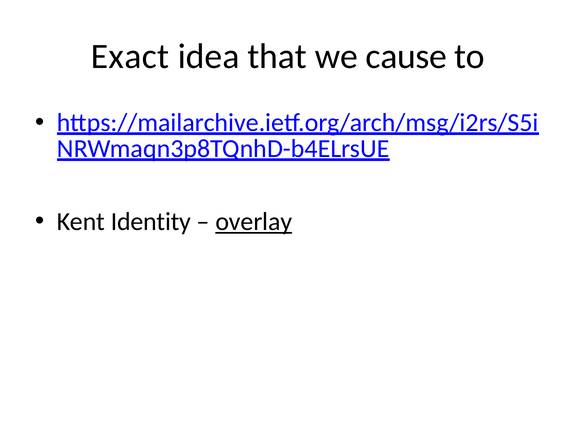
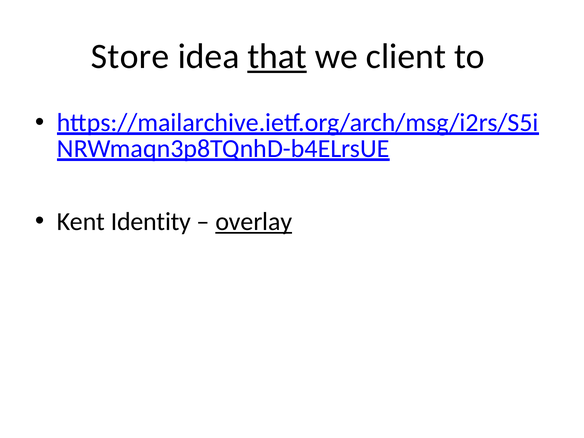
Exact: Exact -> Store (130, 57)
that underline: none -> present (277, 57)
cause: cause -> client (406, 57)
